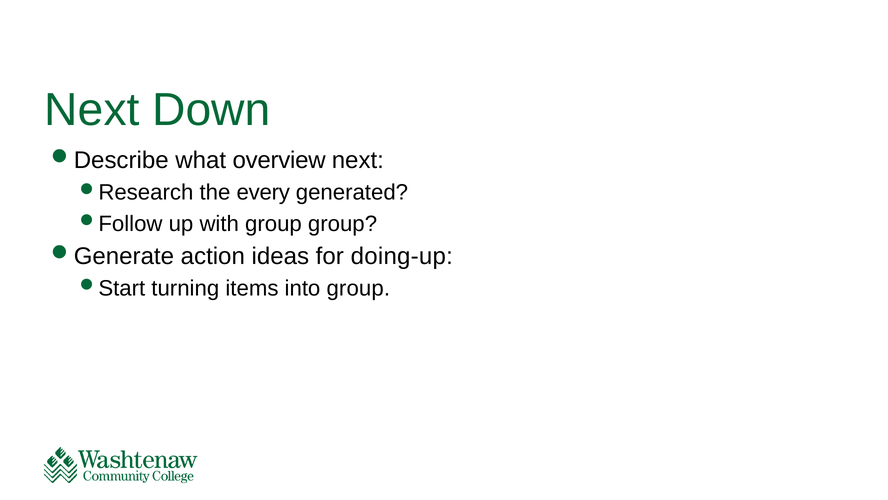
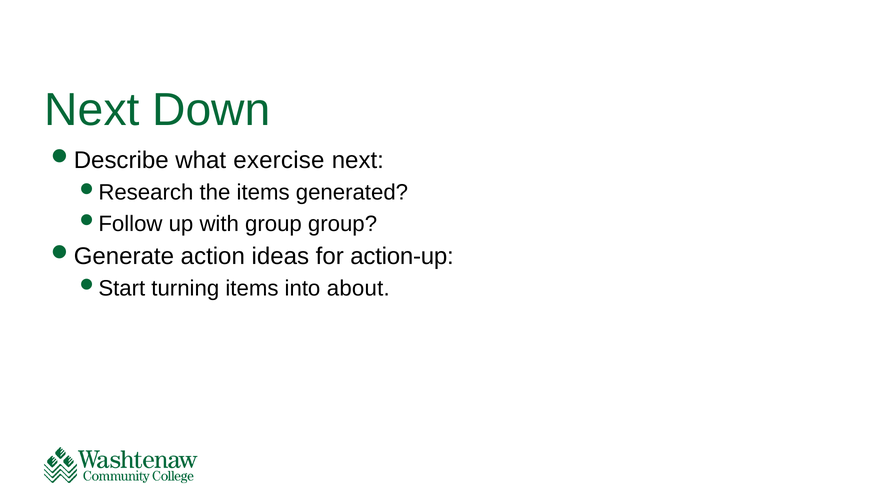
overview: overview -> exercise (279, 160)
the every: every -> items (263, 192)
doing-up: doing-up -> action-up (402, 256)
into group: group -> about (358, 288)
